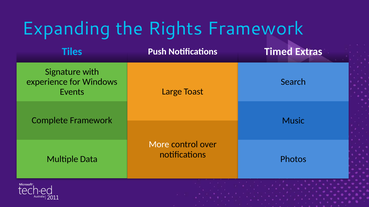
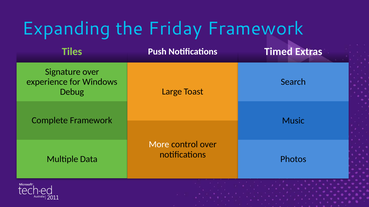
Rights: Rights -> Friday (175, 29)
Tiles colour: light blue -> light green (72, 52)
Signature with: with -> over (91, 72)
Events: Events -> Debug (72, 92)
